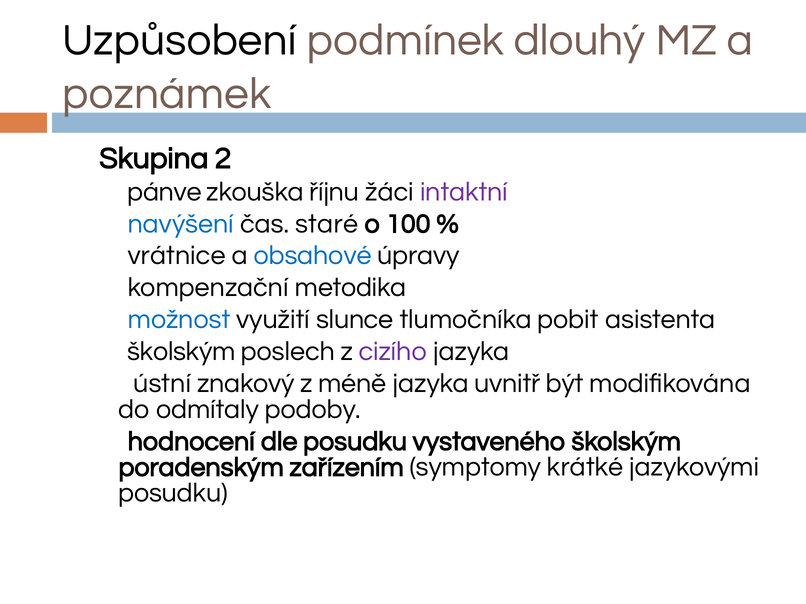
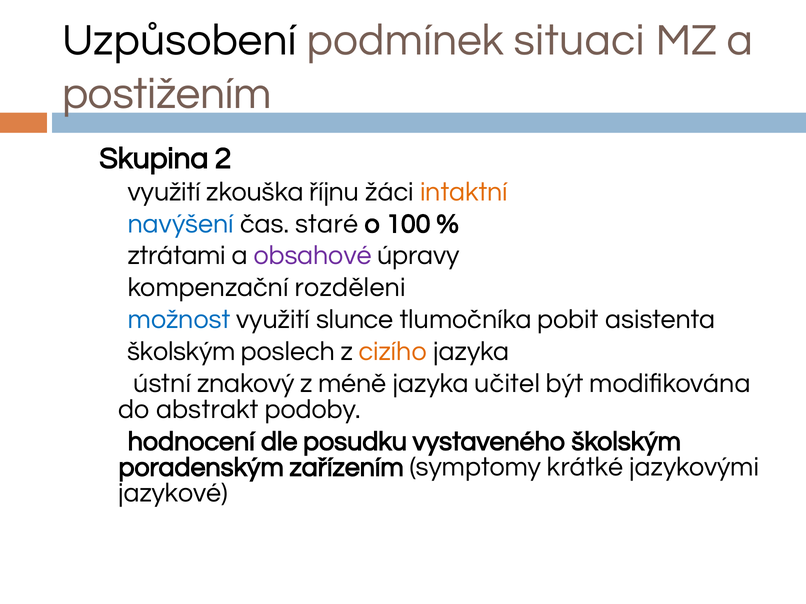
dlouhý: dlouhý -> situaci (579, 40)
poznámek: poznámek -> postižením (167, 93)
pánve: pánve -> využití (164, 192)
intaktní colour: purple -> orange (464, 192)
vrátnice: vrátnice -> ztrátami (177, 256)
obsahové colour: blue -> purple (313, 256)
metodika: metodika -> rozděleni (350, 288)
cizího colour: purple -> orange (393, 352)
uvnitř: uvnitř -> učitel (507, 384)
odmítaly: odmítaly -> abstrakt (207, 410)
posudku: posudku -> jazykové (173, 493)
